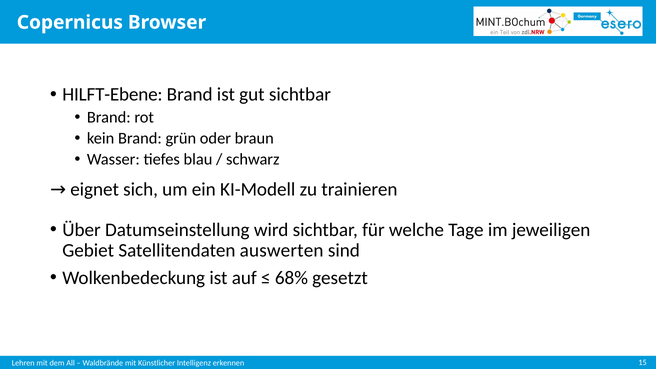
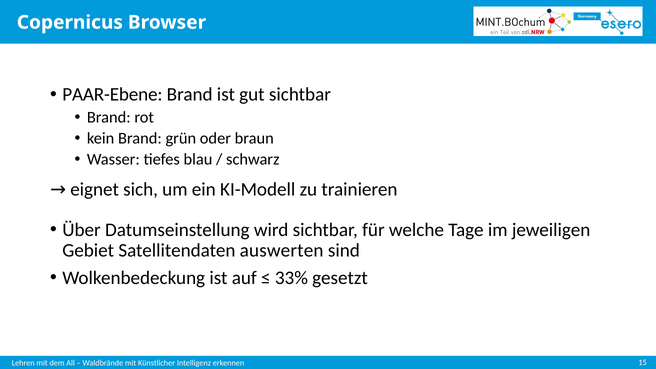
HILFT-Ebene: HILFT-Ebene -> PAAR-Ebene (112, 95)
68%: 68% -> 33% (291, 278)
